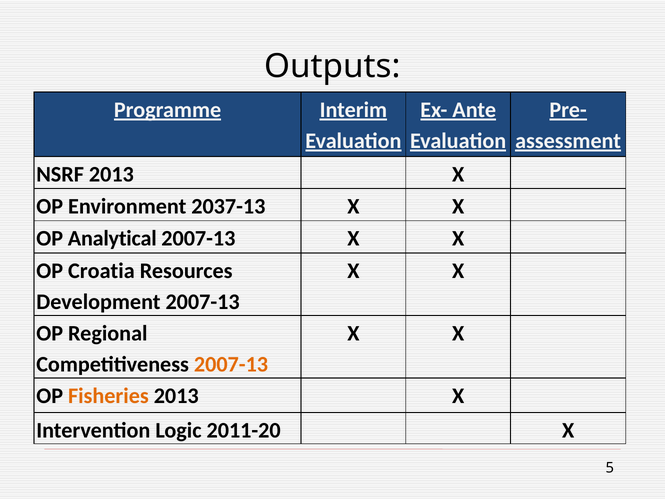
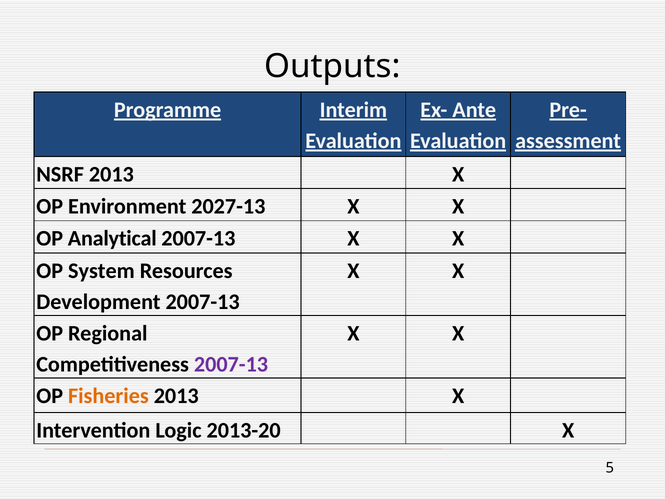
2037-13: 2037-13 -> 2027-13 (228, 206)
Croatia: Croatia -> System (101, 271)
2007-13 colour: orange -> purple (231, 364)
2011-20: 2011-20 -> 2013-20 (244, 430)
